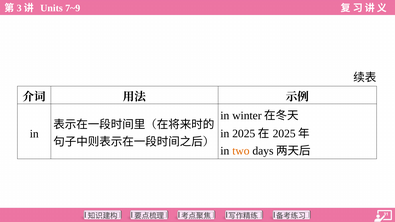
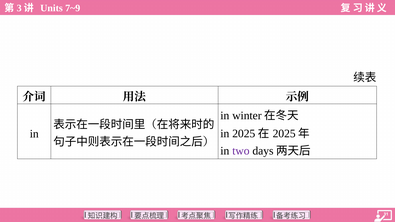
two colour: orange -> purple (241, 151)
